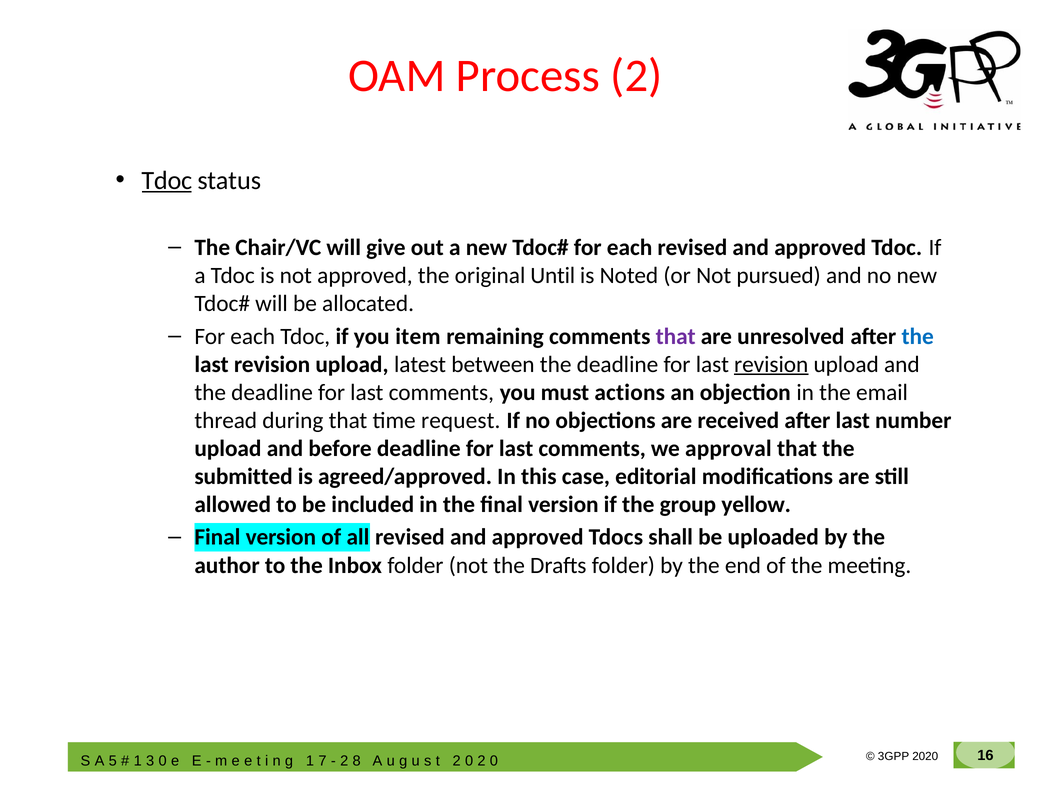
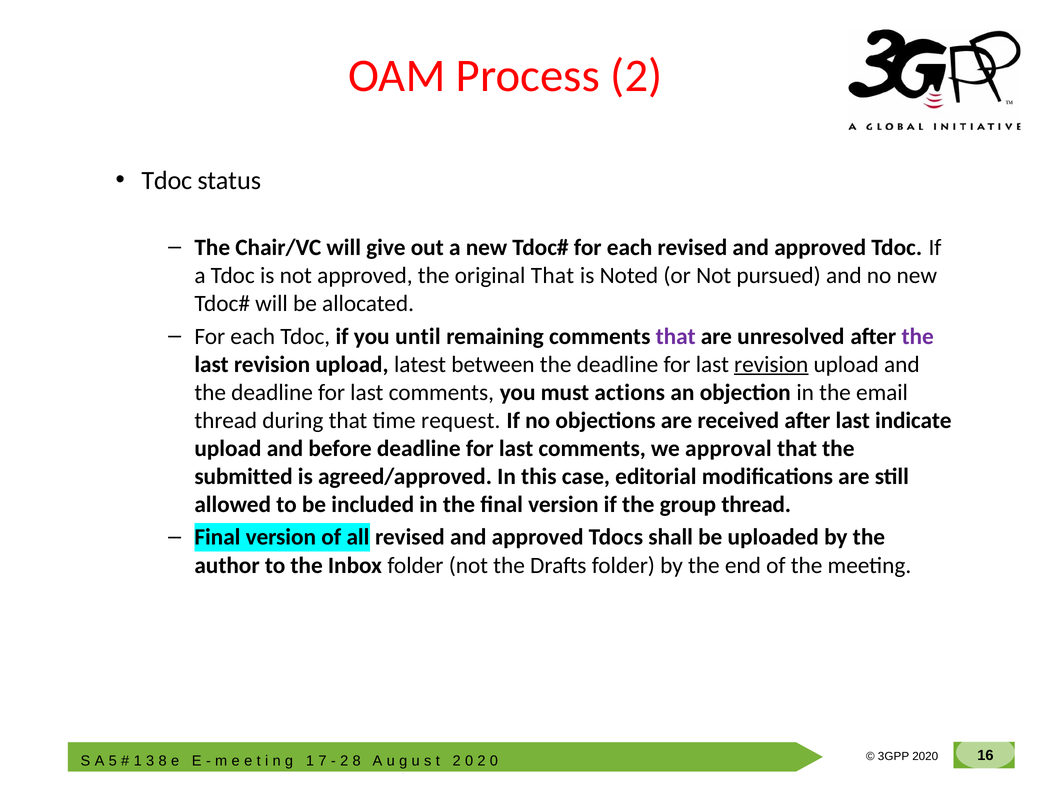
Tdoc underline: present -> none (167, 180)
original Until: Until -> That (552, 275)
item: item -> until (418, 336)
the colour: blue -> purple (918, 336)
number: number -> indicate (913, 420)
group yellow: yellow -> thread (756, 504)
0: 0 -> 8 (163, 760)
